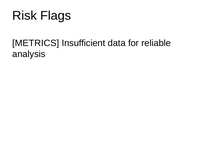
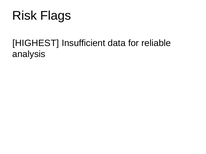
METRICS: METRICS -> HIGHEST (36, 43)
